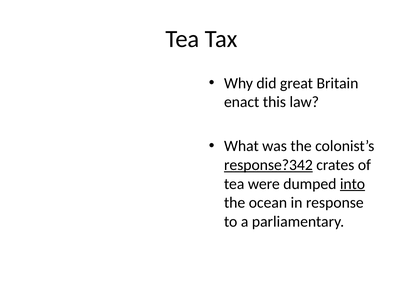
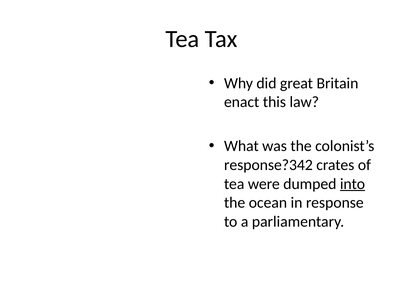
response?342 underline: present -> none (268, 165)
